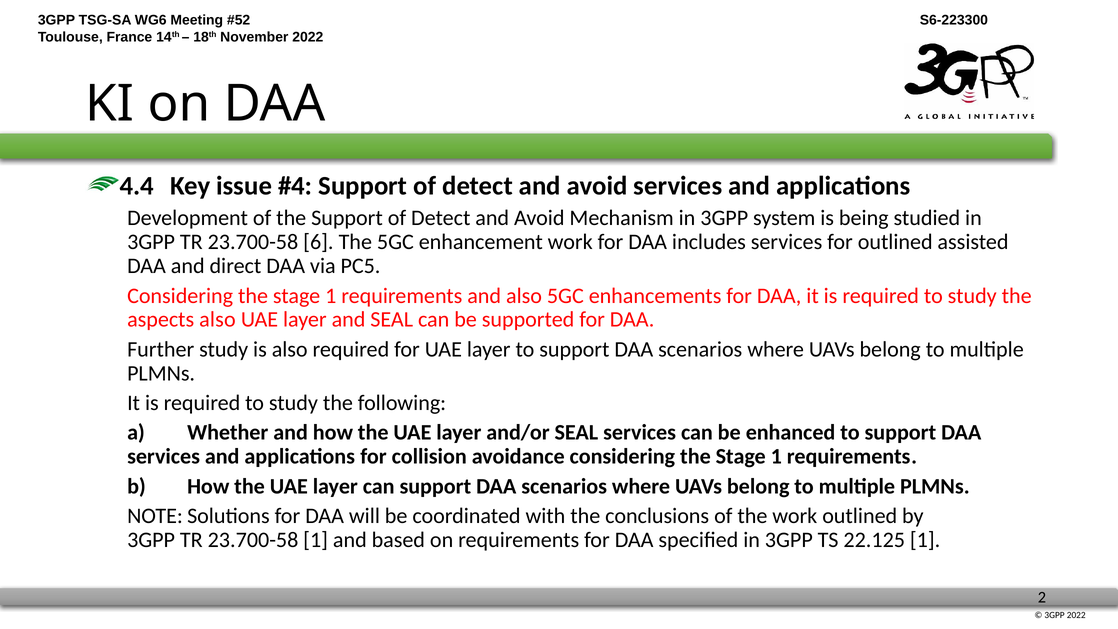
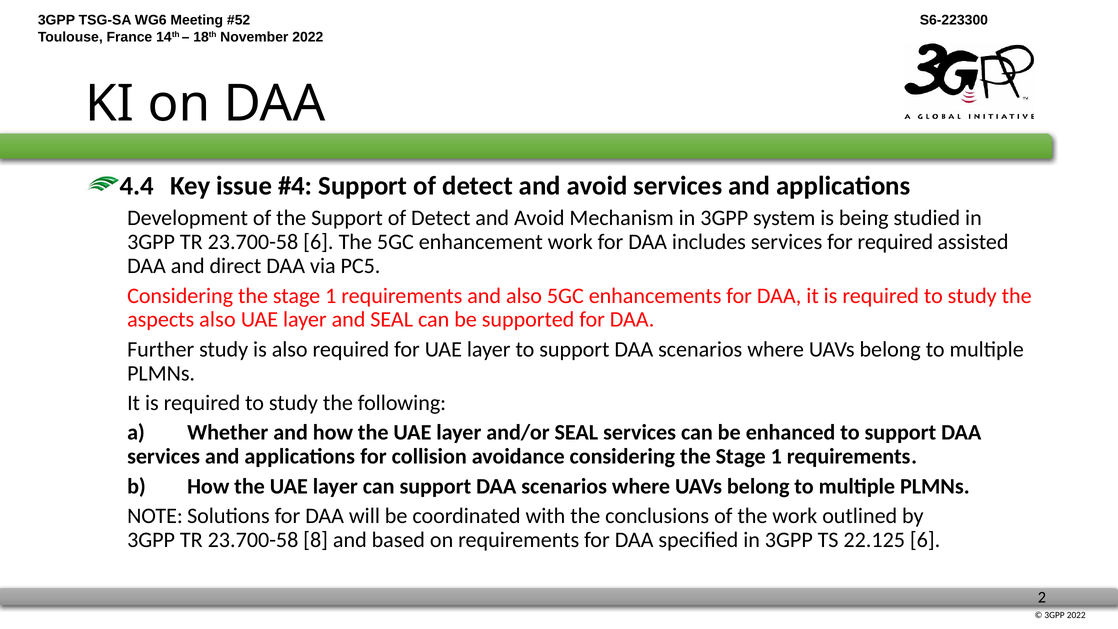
for outlined: outlined -> required (895, 242)
23.700-58 1: 1 -> 8 (316, 540)
22.125 1: 1 -> 6 (925, 540)
